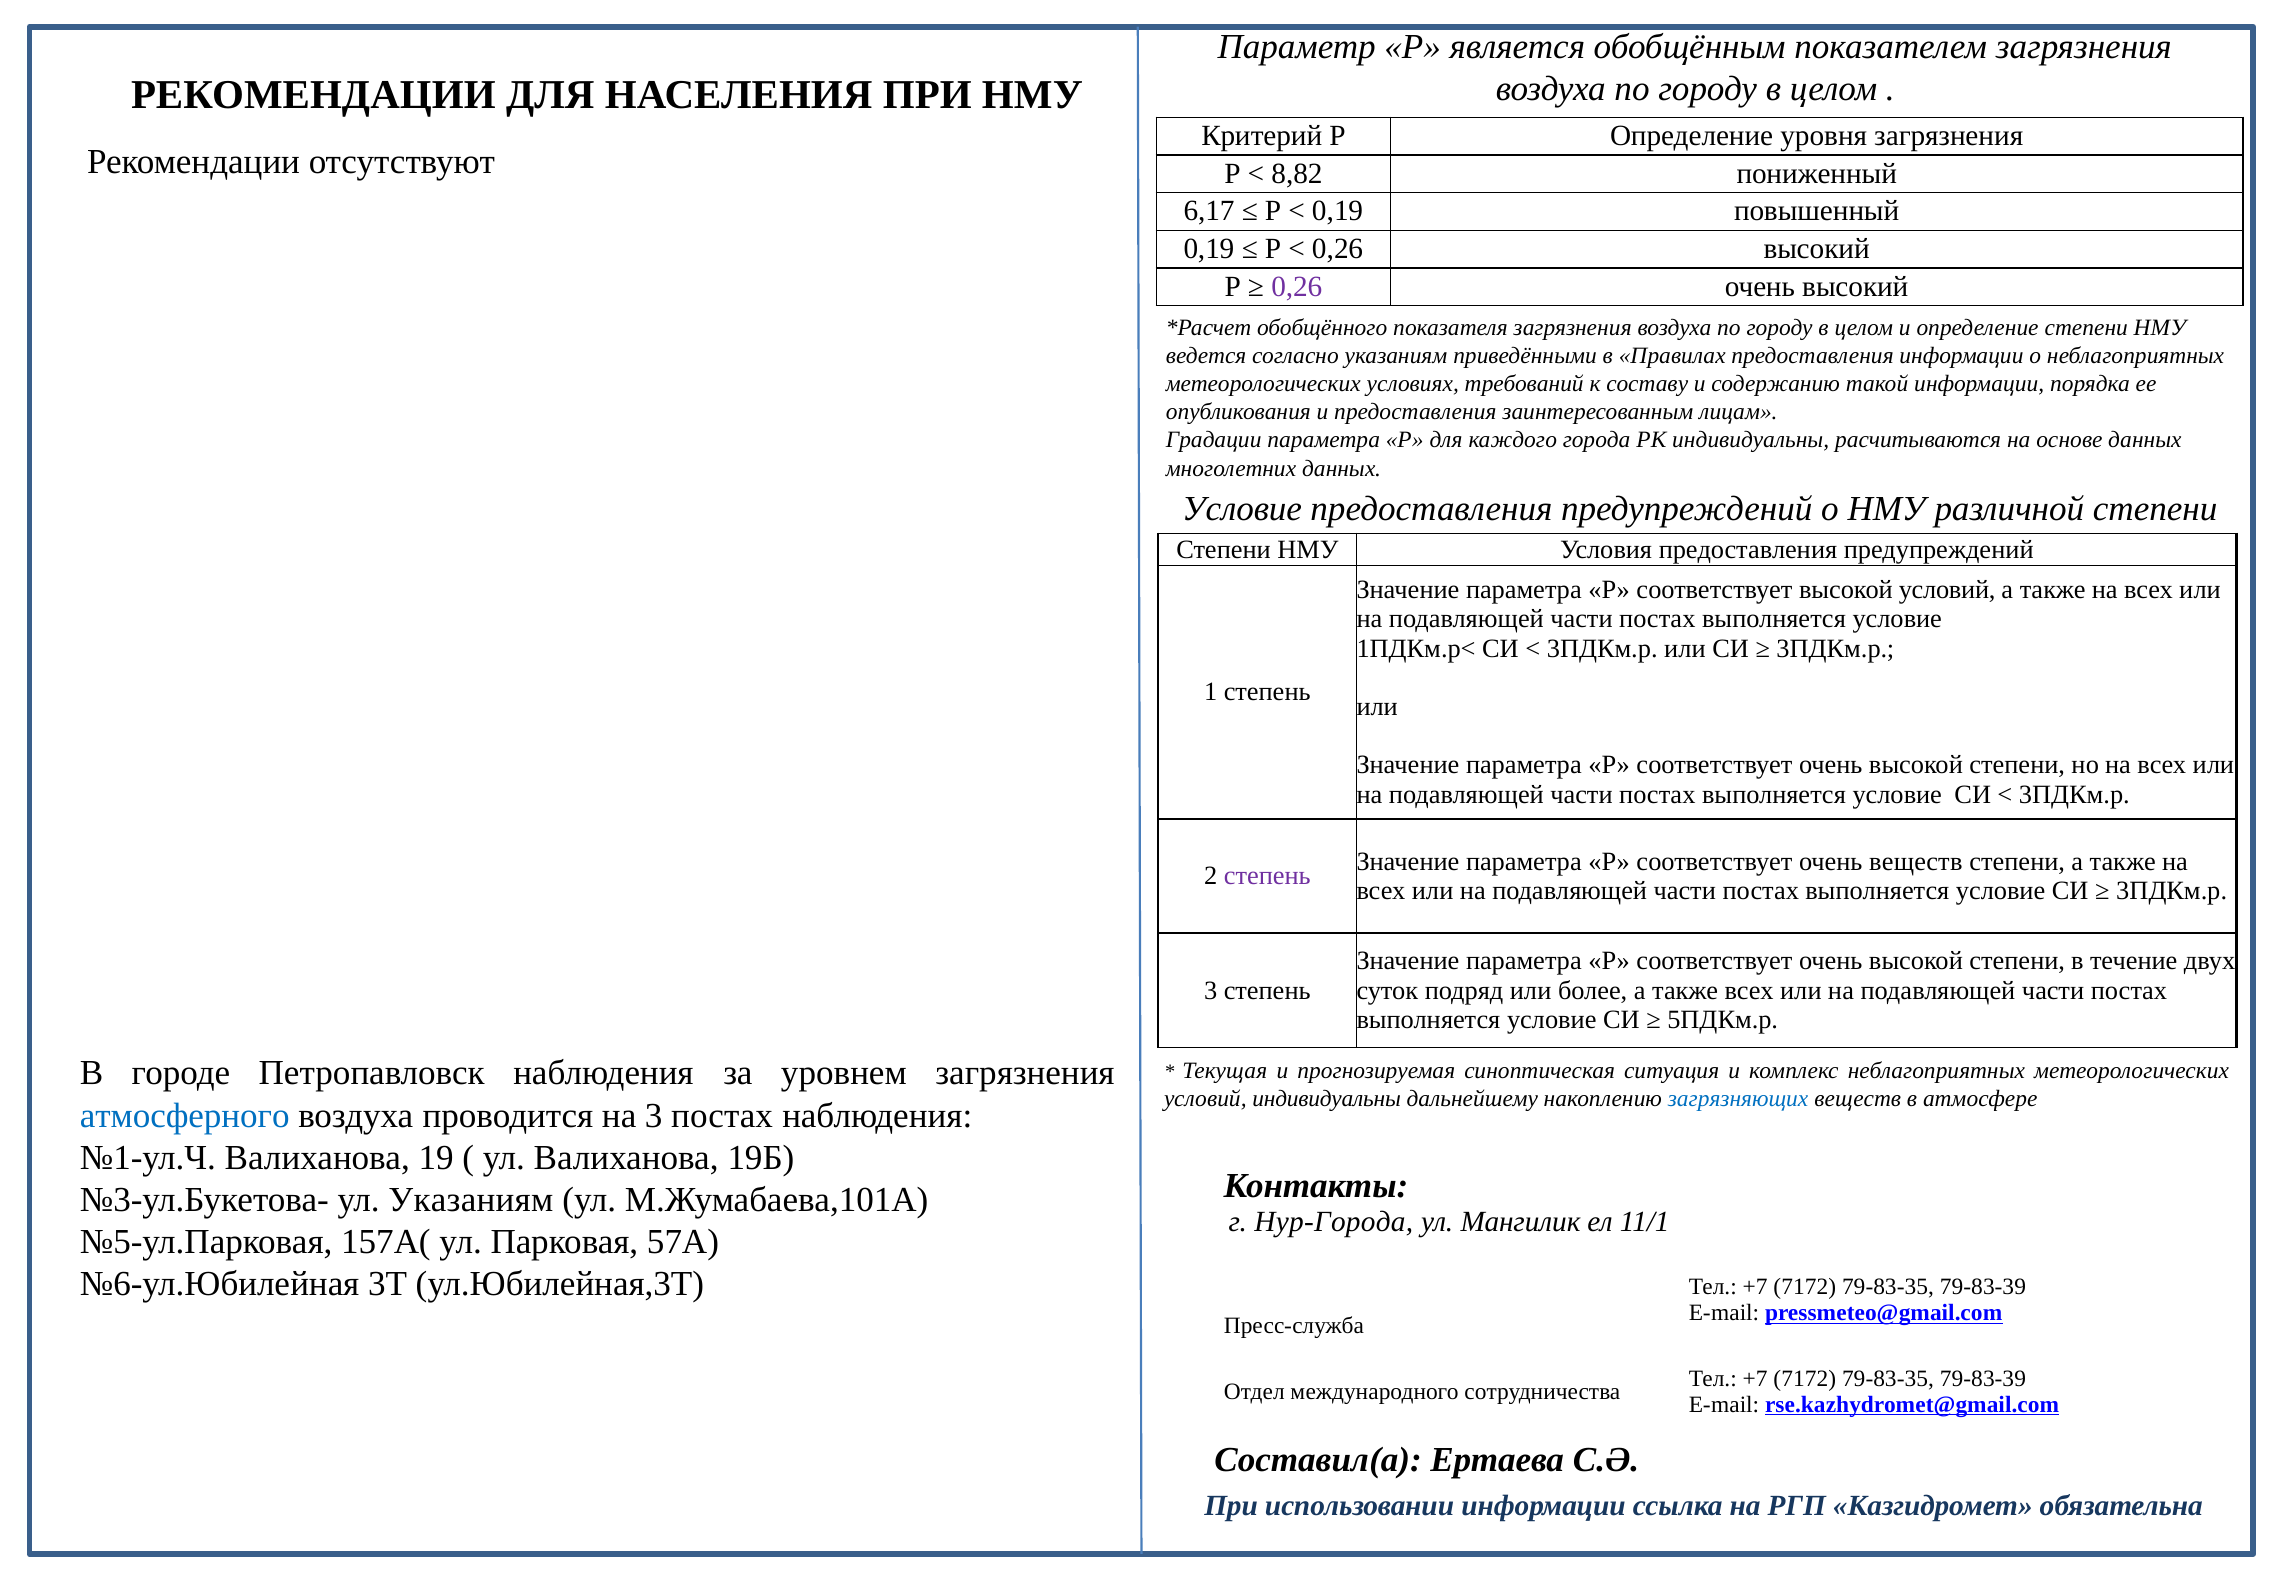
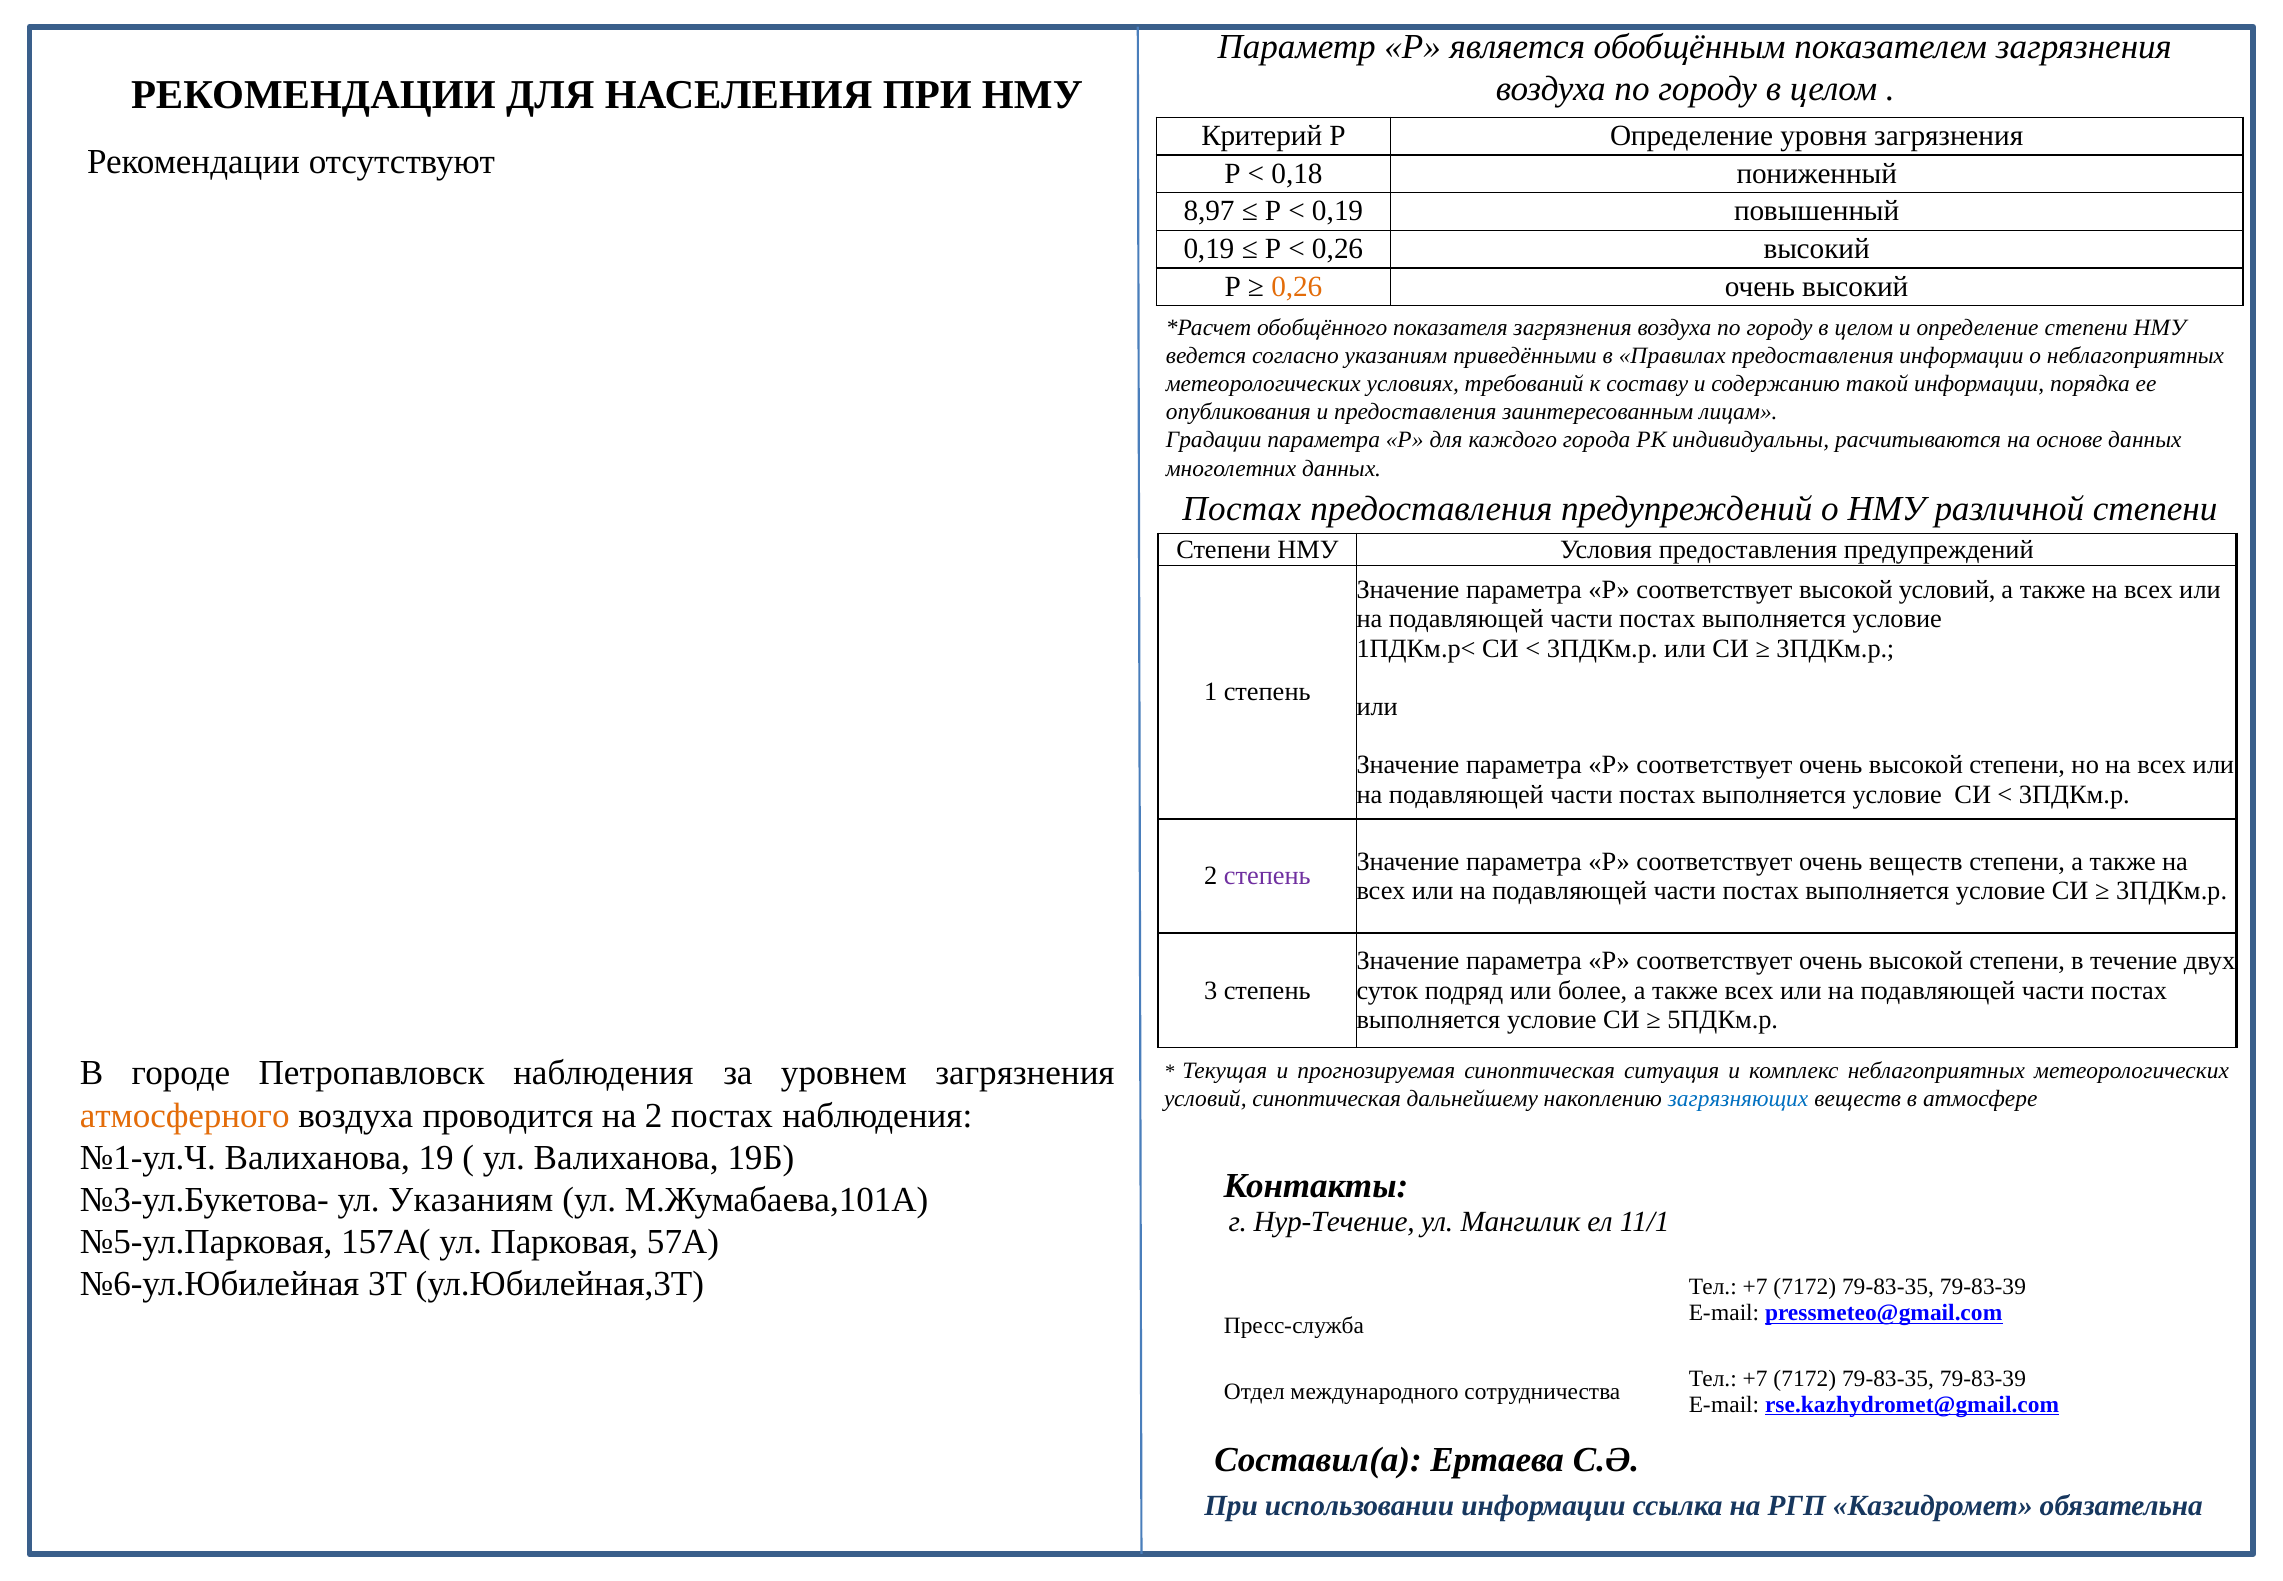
8,82: 8,82 -> 0,18 (1297, 173)
6,17: 6,17 -> 8,97 (1209, 211)
0,26 colour: purple -> orange (1297, 286)
Условие: Условие -> Постах (1242, 509)
условий индивидуальны: индивидуальны -> синоптическая (1327, 1098)
атмосферного colour: blue -> orange (185, 1115)
на 3: 3 -> 2 (654, 1115)
Нур-Города: Нур-Города -> Нур-Течение (1334, 1222)
